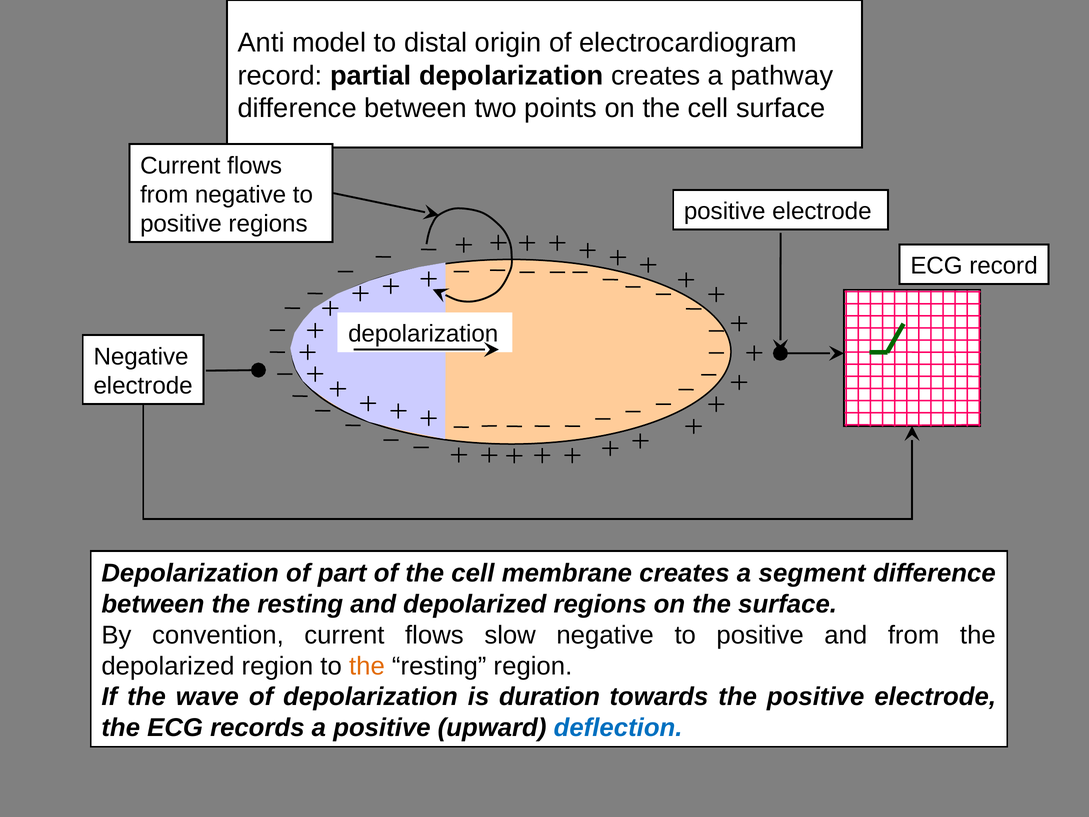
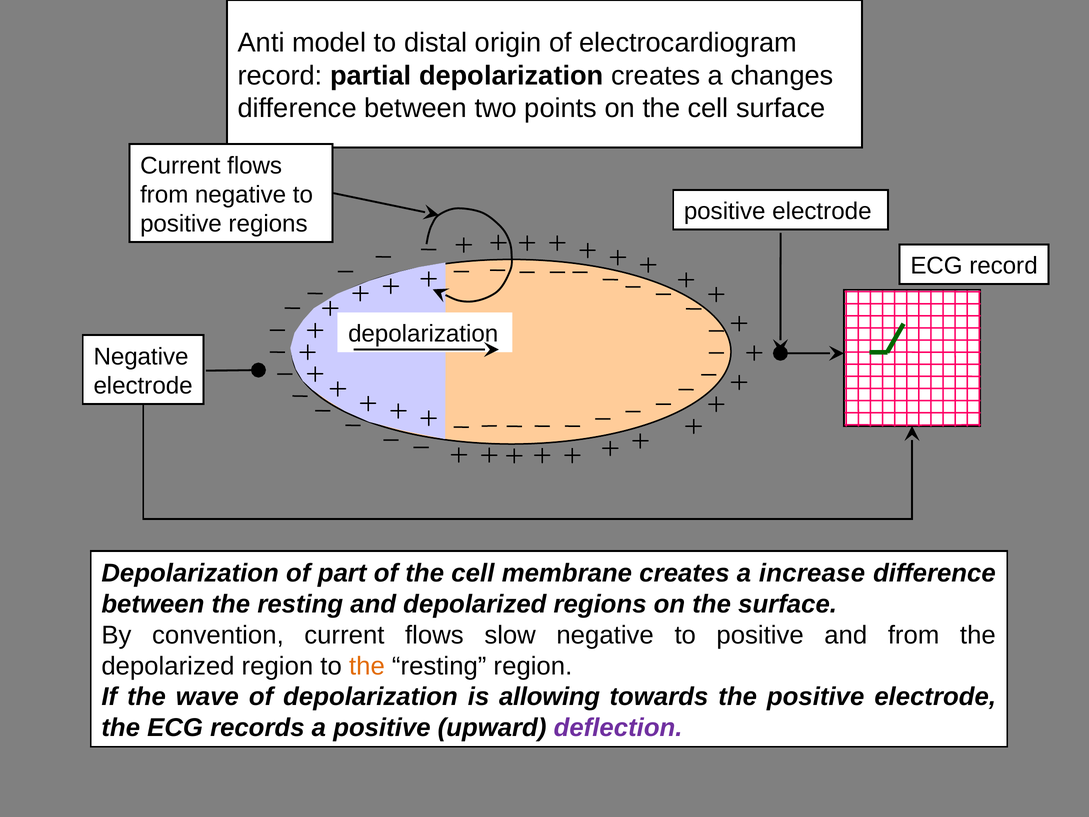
pathway: pathway -> changes (782, 76)
segment: segment -> increase (812, 573)
duration: duration -> allowing (550, 697)
deflection colour: blue -> purple (618, 728)
